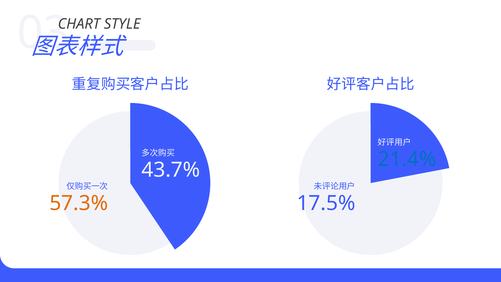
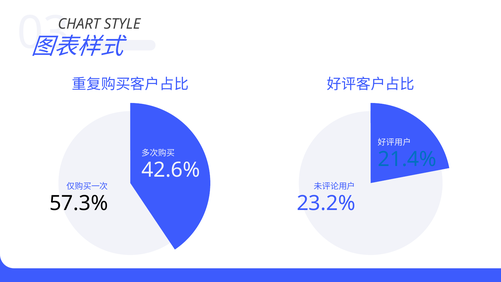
43.7%: 43.7% -> 42.6% (171, 170)
57.3% colour: orange -> black (79, 203)
17.5%: 17.5% -> 23.2% (326, 203)
